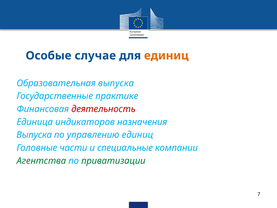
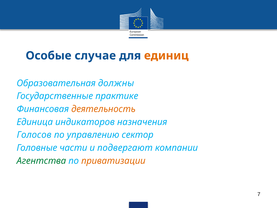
Образовательная выпуска: выпуска -> должны (116, 83)
деятельность colour: red -> orange (103, 109)
Выпуска: Выпуска -> Голосов (34, 135)
управлению единиц: единиц -> сектор (138, 135)
специальные: специальные -> подвергают (125, 148)
приватизации colour: green -> orange (113, 161)
